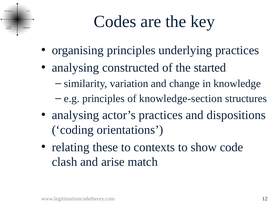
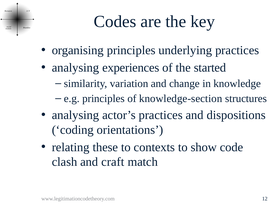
constructed: constructed -> experiences (131, 68)
arise: arise -> craft (113, 162)
